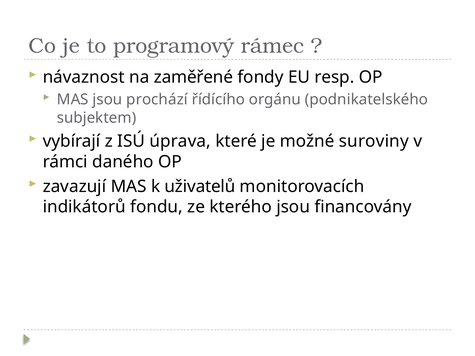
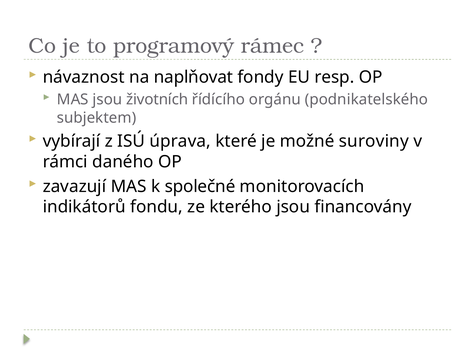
zaměřené: zaměřené -> naplňovat (193, 77)
prochází: prochází -> životních (157, 100)
uživatelů: uživatelů -> společné (200, 186)
